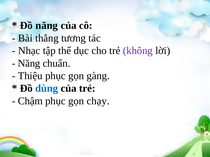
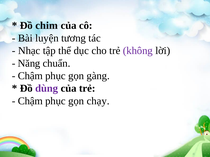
Đồ năng: năng -> chim (47, 26)
thẳng: thẳng -> luyện (47, 38)
Thiệu: Thiệu -> Chậm (30, 76)
dùng colour: blue -> purple (47, 89)
